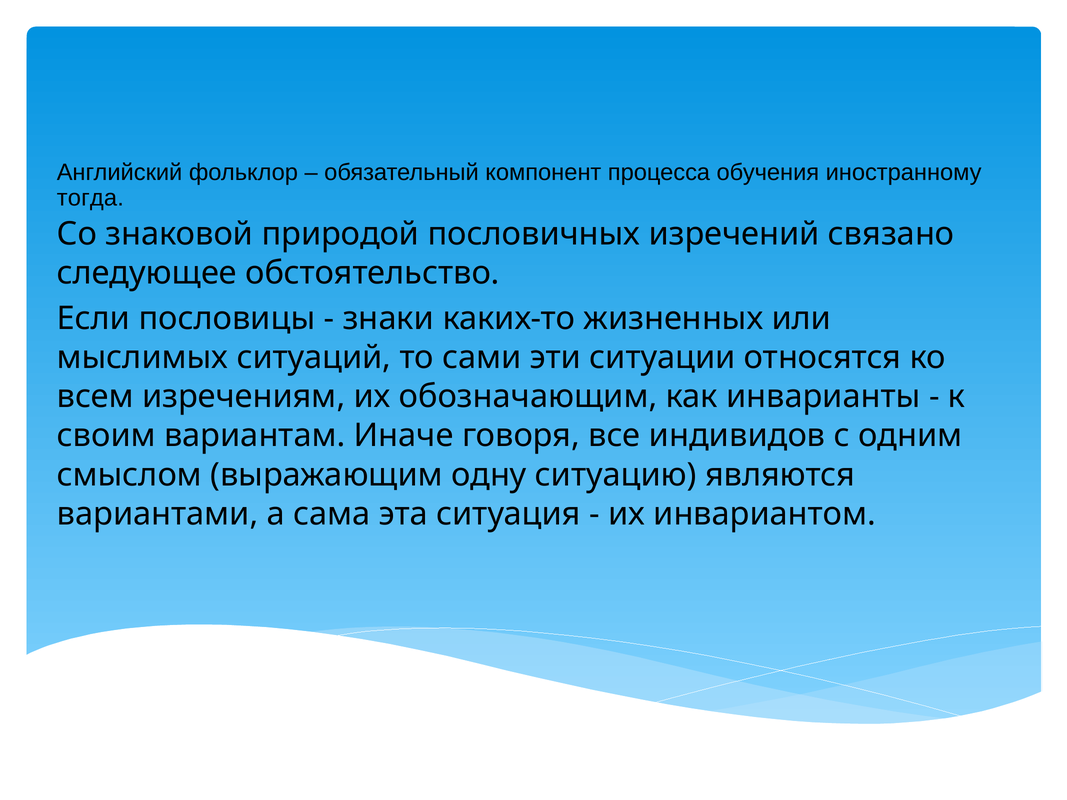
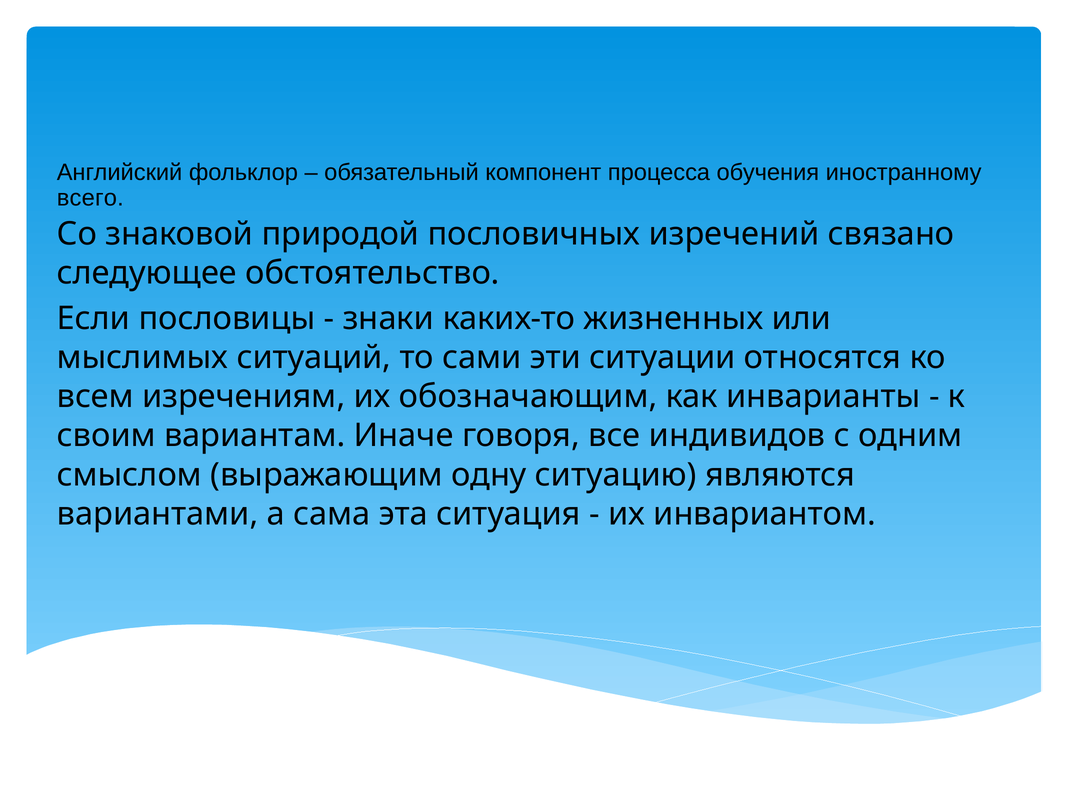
тогда: тогда -> всего (90, 198)
